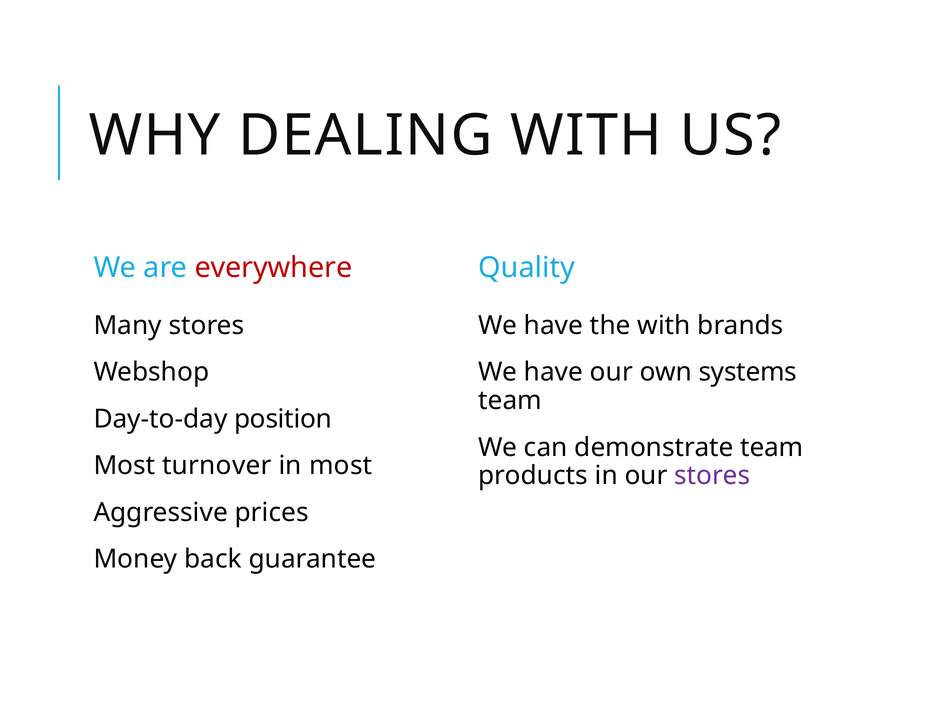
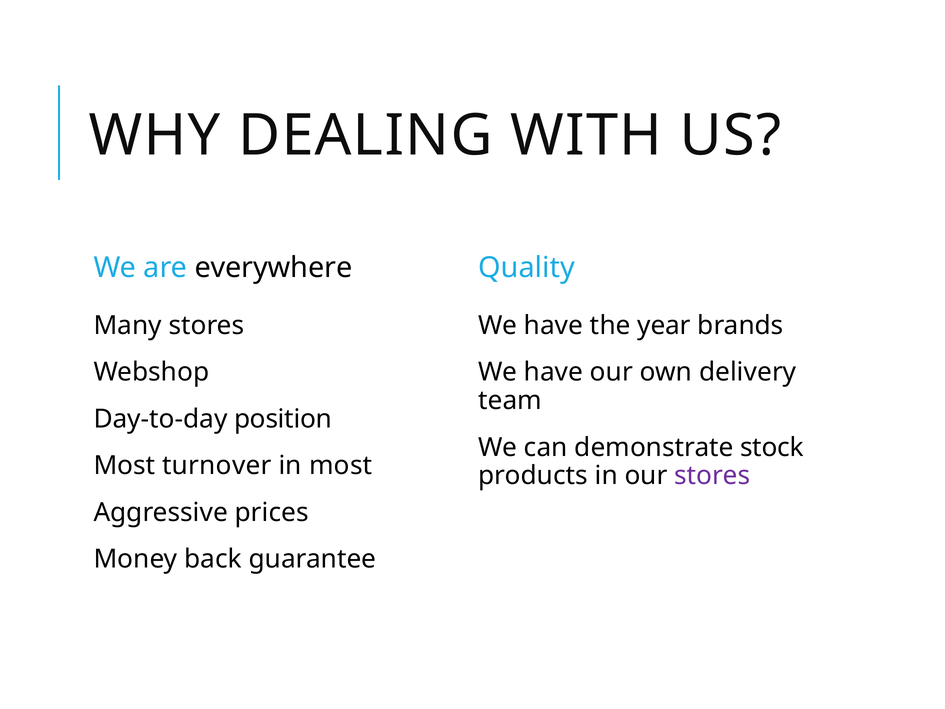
everywhere colour: red -> black (273, 268)
the with: with -> year (664, 325)
systems: systems -> delivery (748, 372)
demonstrate team: team -> stock (772, 447)
